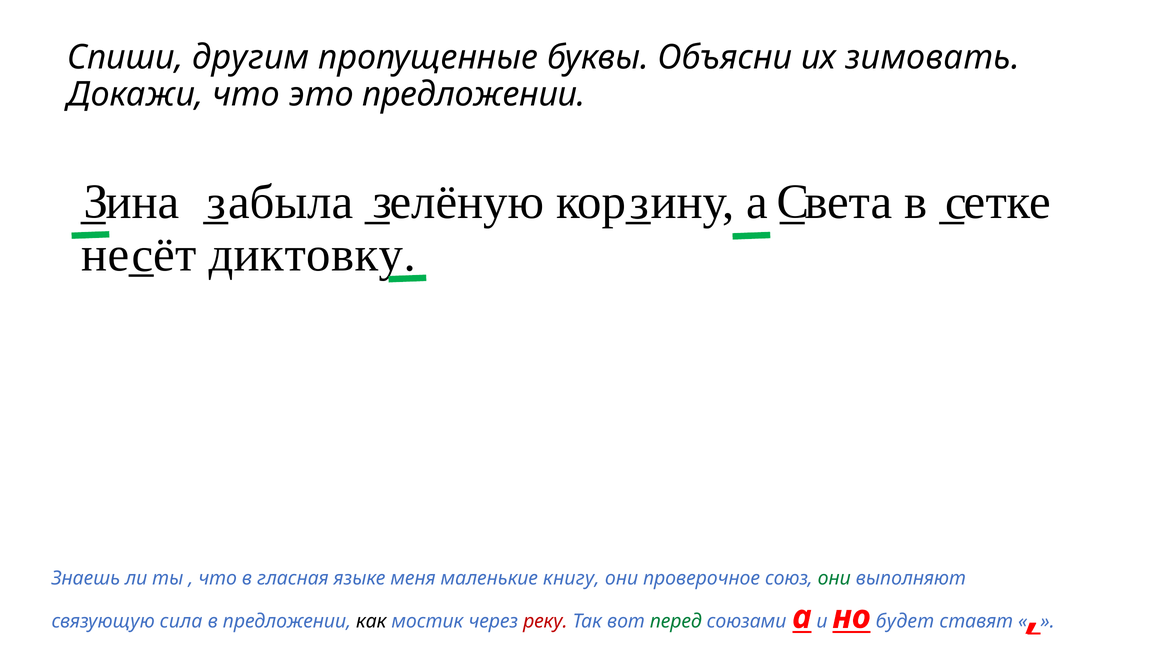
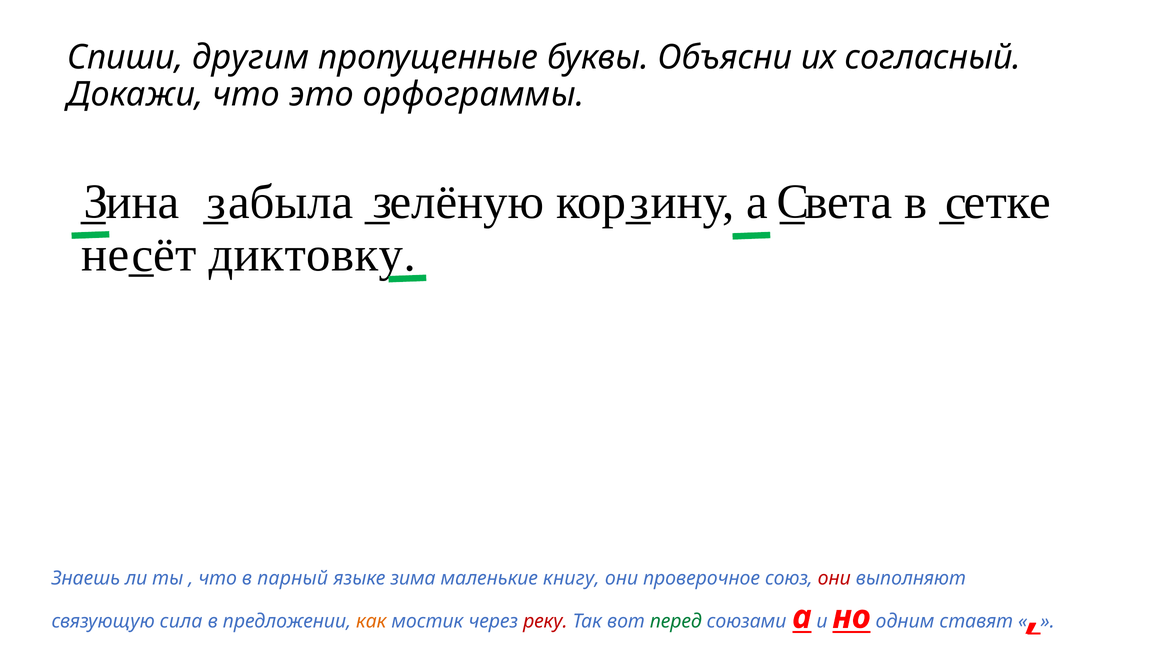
зимовать: зимовать -> согласный (933, 58)
это предложении: предложении -> орфограммы (474, 95)
гласная: гласная -> парный (293, 578)
меня: меня -> зима (413, 578)
они colour: green -> red (834, 578)
как colour: black -> orange (371, 621)
будет: будет -> одним (905, 621)
